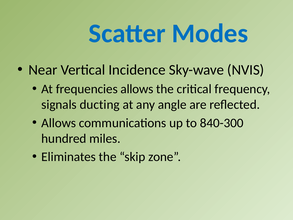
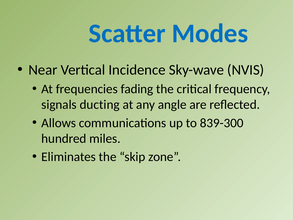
frequencies allows: allows -> fading (137, 89)
840-300: 840-300 -> 839-300 (222, 123)
